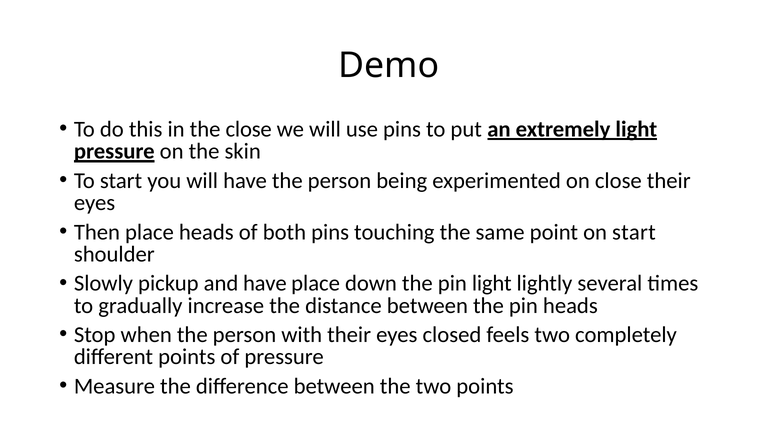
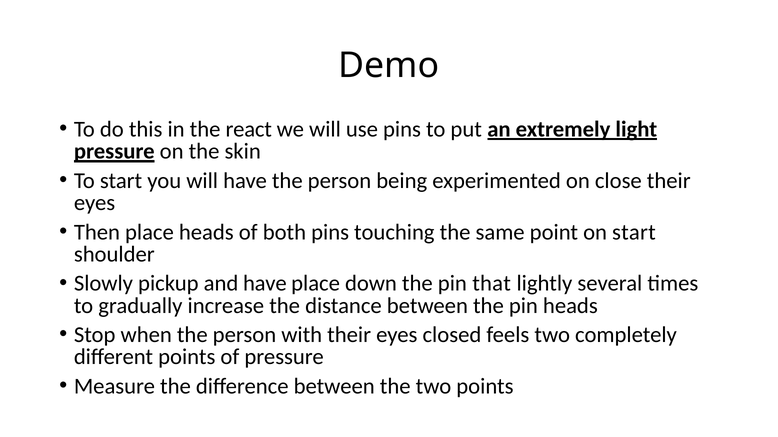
the close: close -> react (249, 130)
pin light: light -> that (492, 284)
